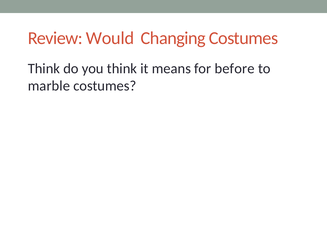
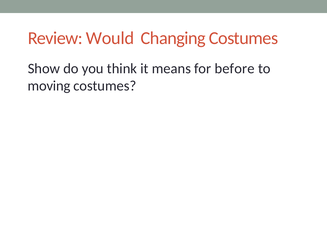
Think: Think -> Show (44, 69)
marble: marble -> moving (49, 86)
